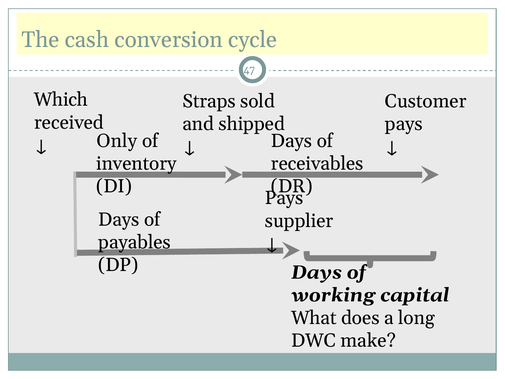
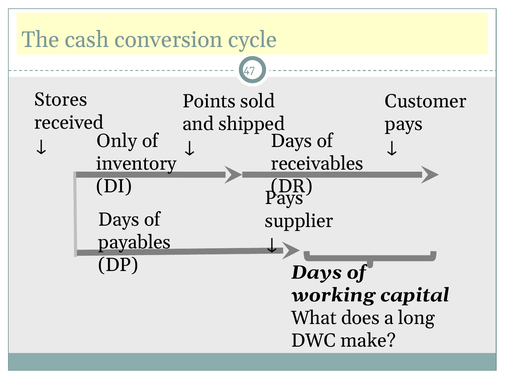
Which: Which -> Stores (61, 100)
Straps: Straps -> Points (209, 101)
